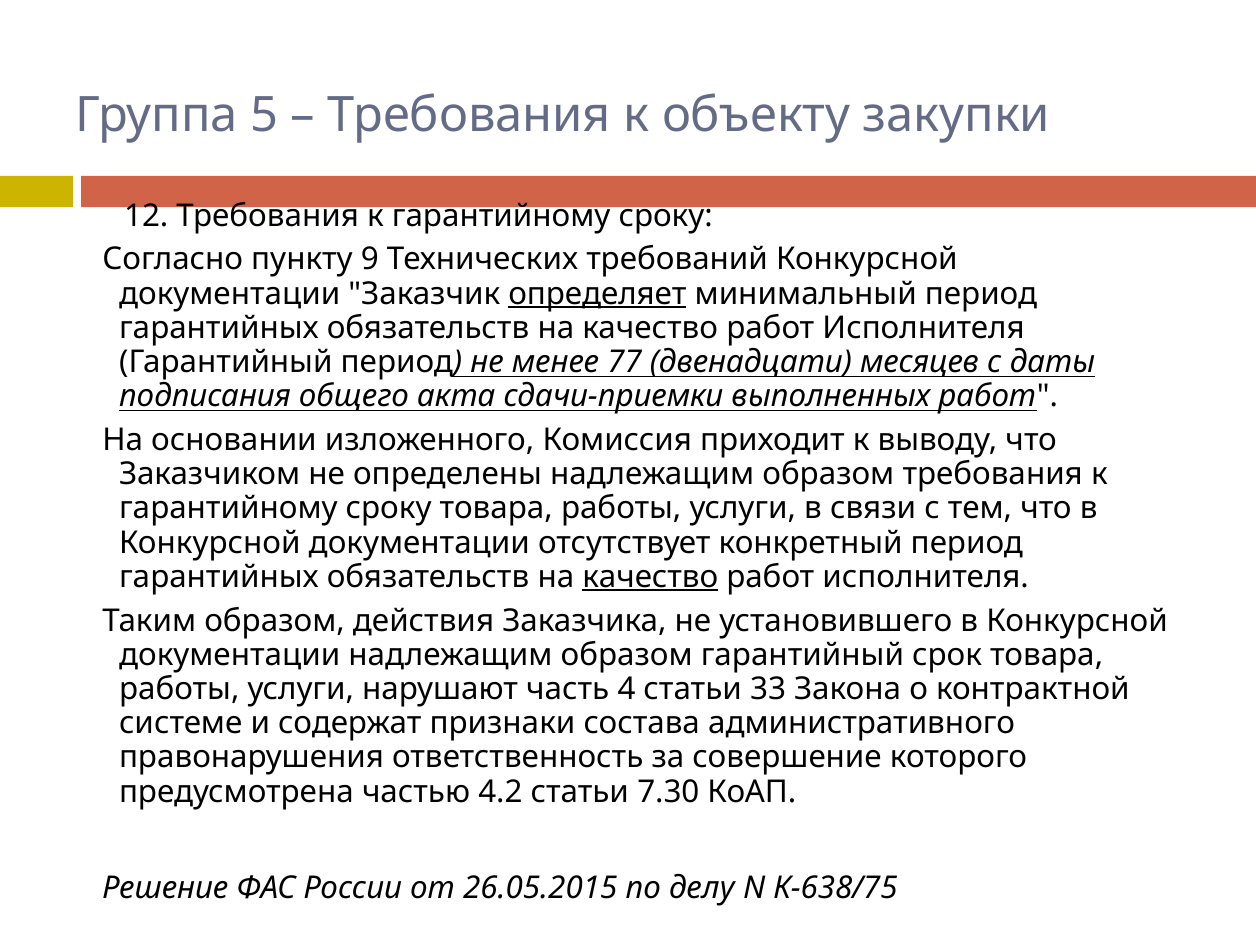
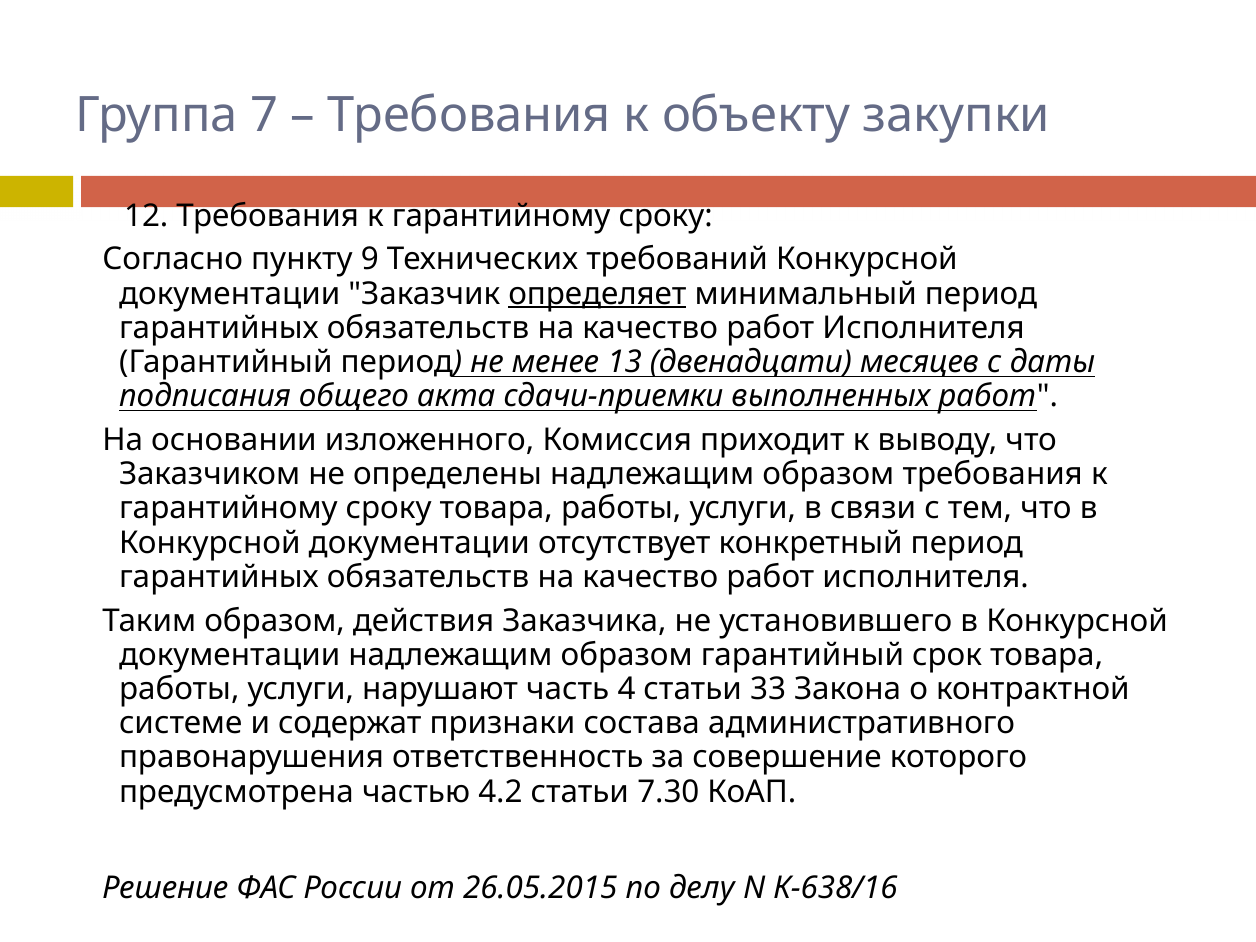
5: 5 -> 7 (264, 115)
77: 77 -> 13 (625, 362)
качество underline: present -> none (650, 577)
К-638/75: К-638/75 -> К-638/16 (836, 888)
